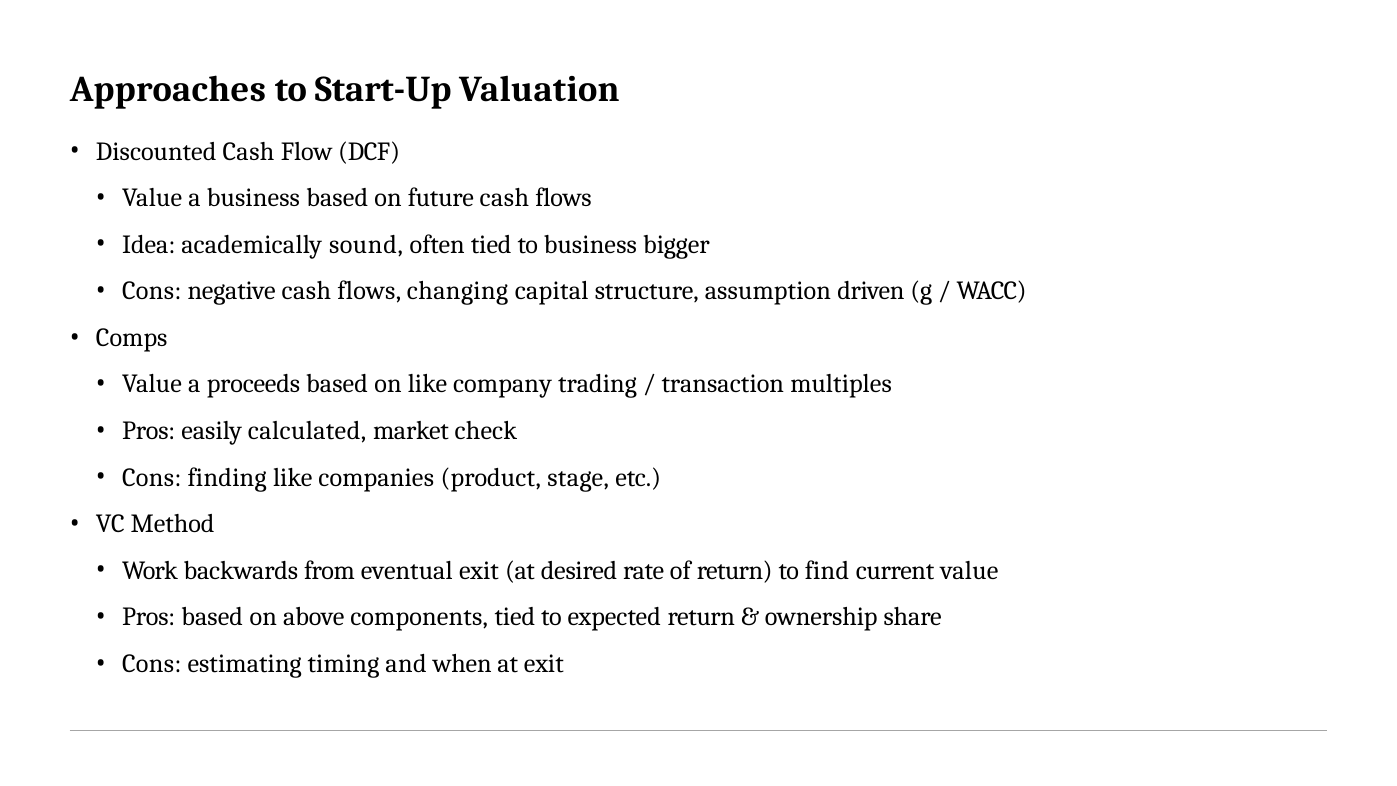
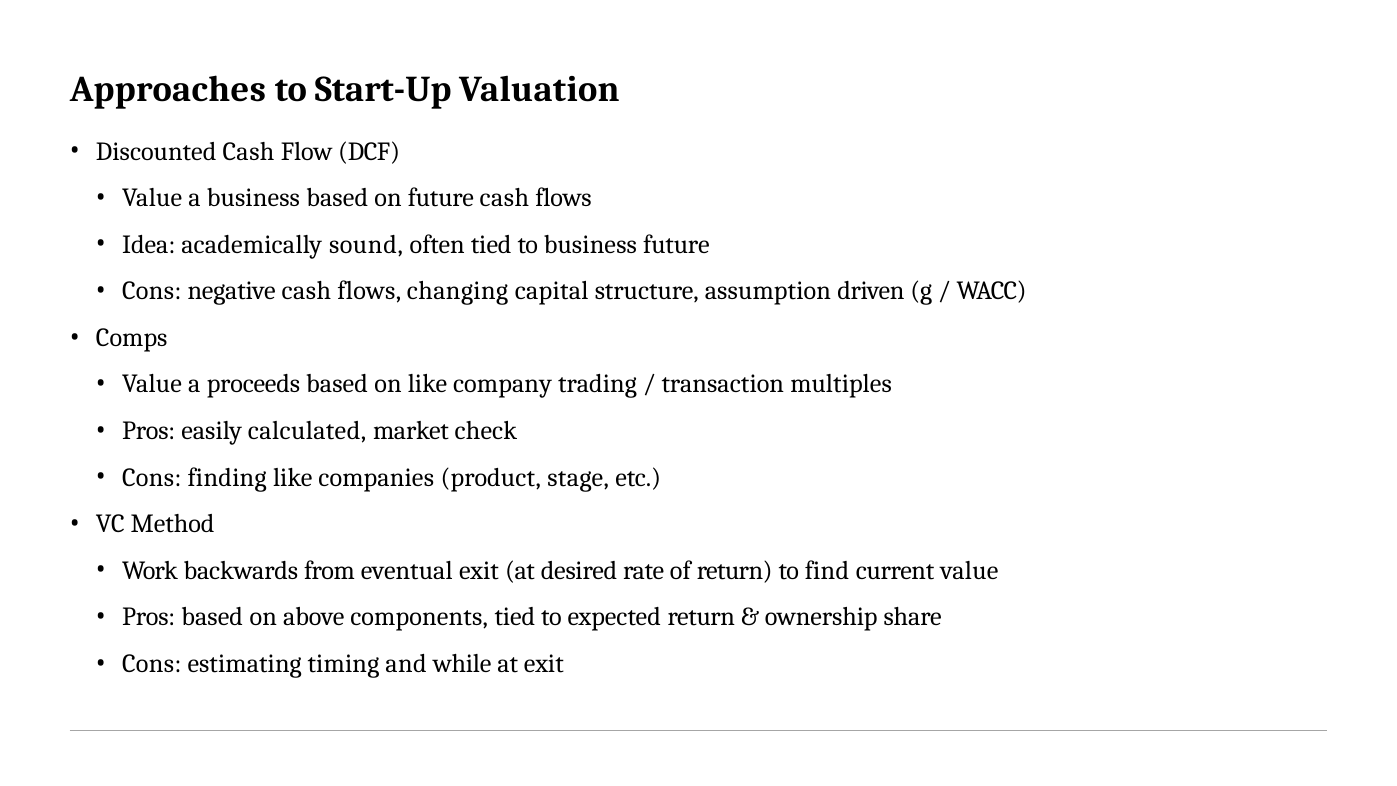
business bigger: bigger -> future (676, 245)
when: when -> while (462, 664)
